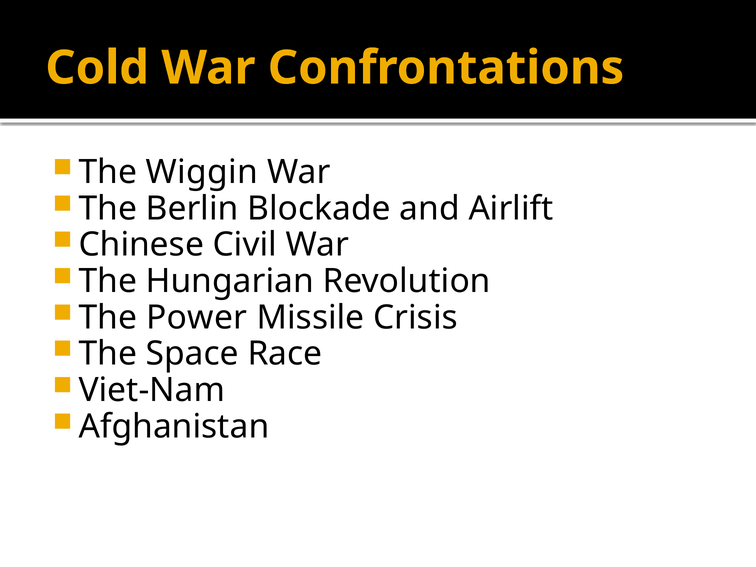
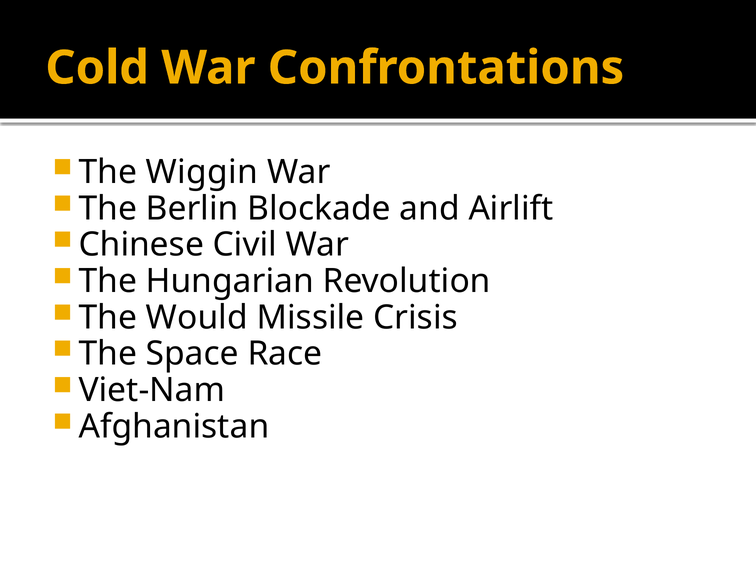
Power: Power -> Would (197, 318)
